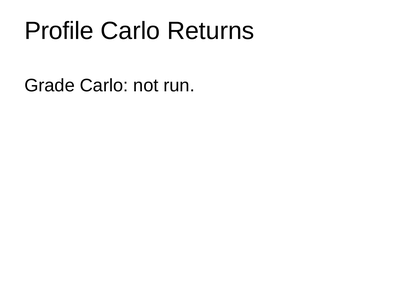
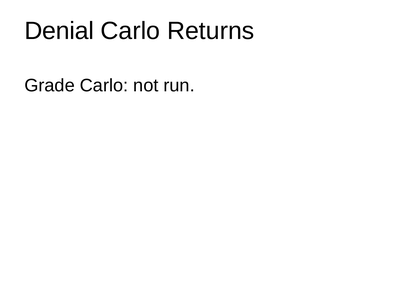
Profile: Profile -> Denial (59, 31)
